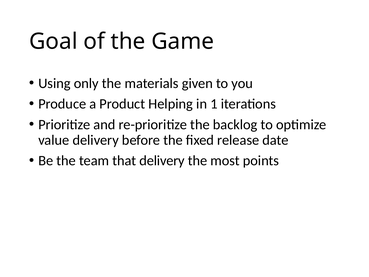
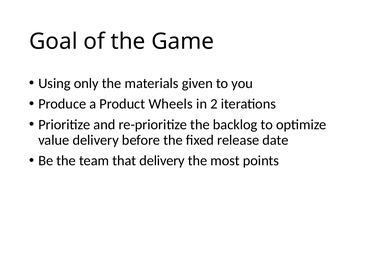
Helping: Helping -> Wheels (171, 104)
1: 1 -> 2 (214, 104)
